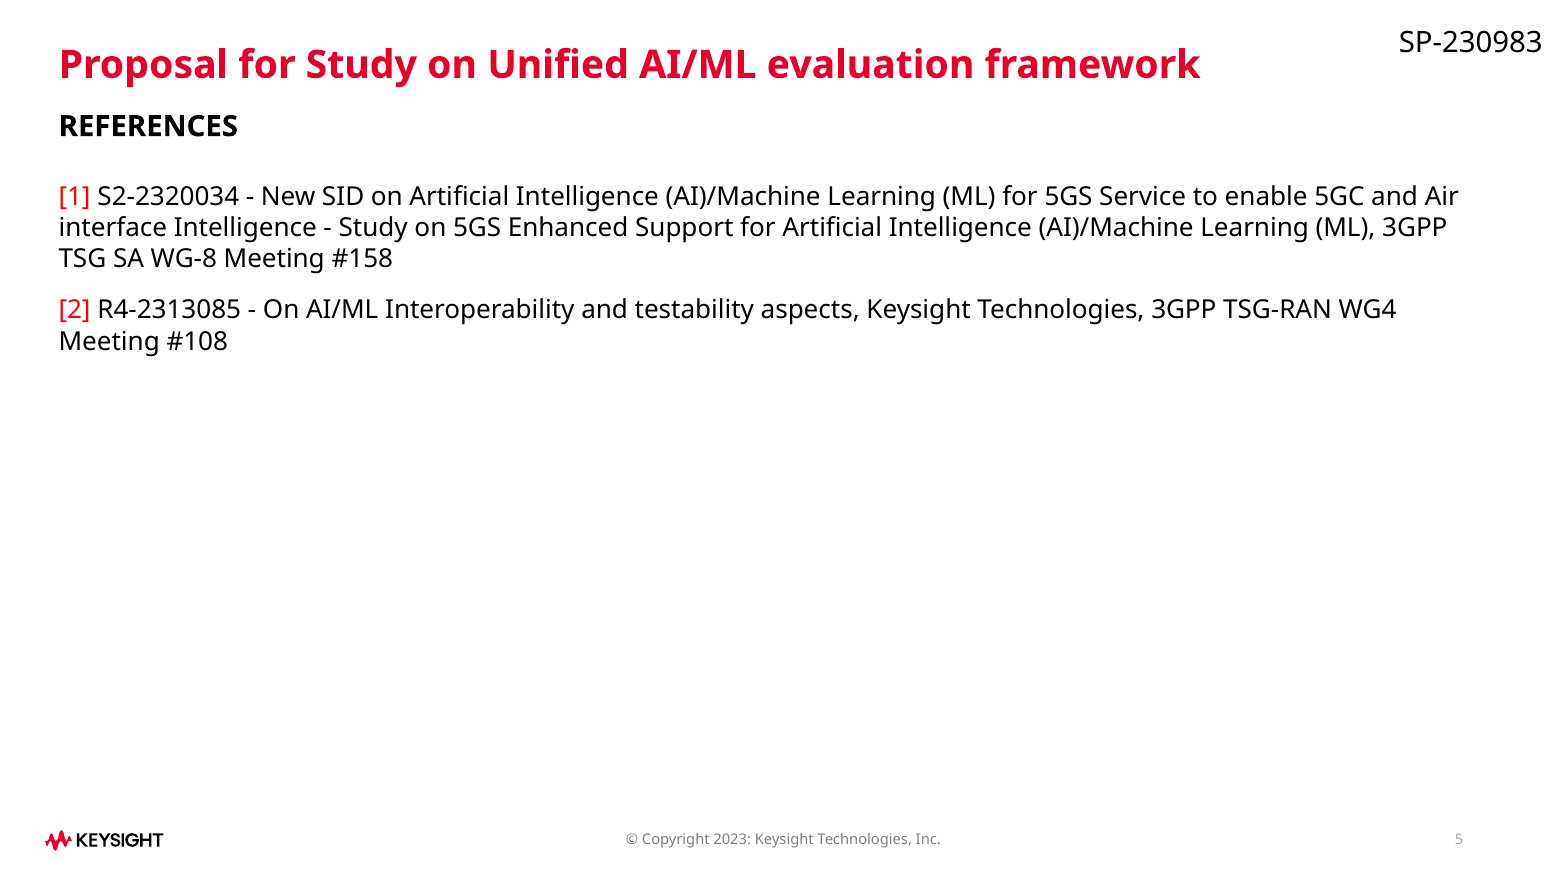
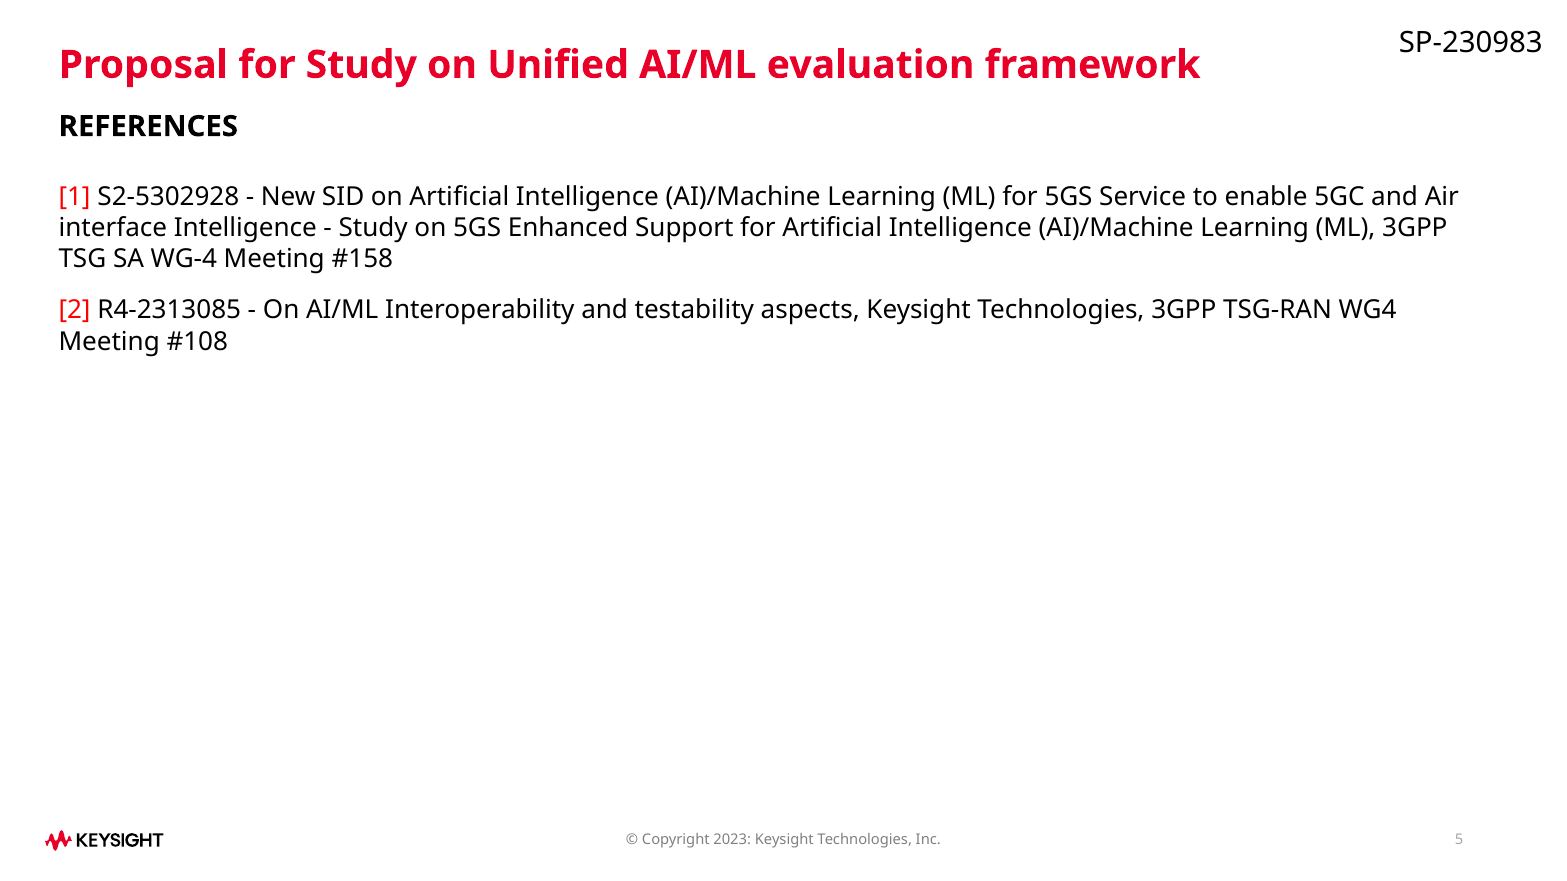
S2-2320034: S2-2320034 -> S2-5302928 (168, 197)
WG-8: WG-8 -> WG-4 (184, 259)
